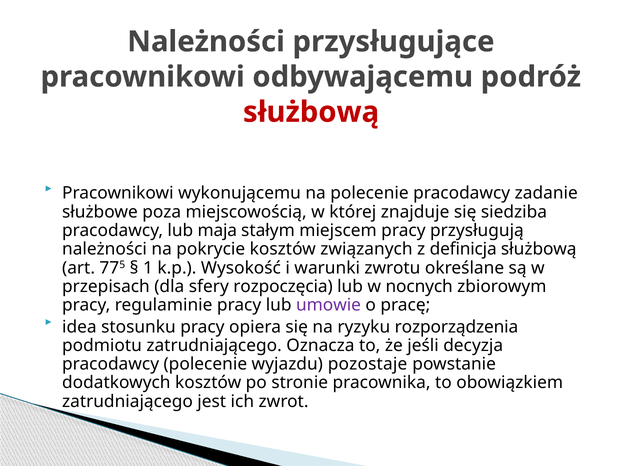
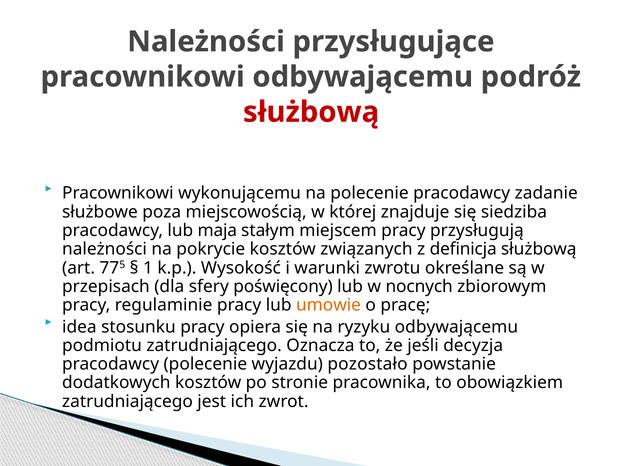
rozpoczęcia: rozpoczęcia -> poświęcony (283, 287)
umowie colour: purple -> orange (329, 305)
ryzyku rozporządzenia: rozporządzenia -> odbywającemu (456, 327)
pozostaje: pozostaje -> pozostało (368, 365)
